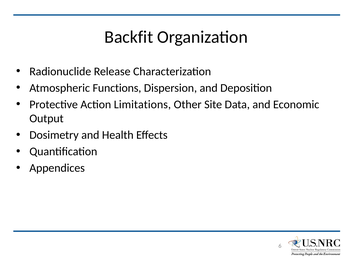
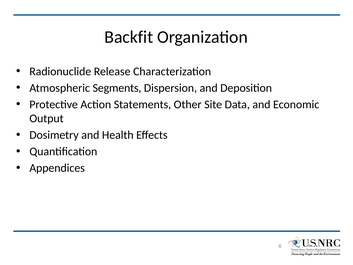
Functions: Functions -> Segments (117, 88)
Limitations: Limitations -> Statements (142, 104)
